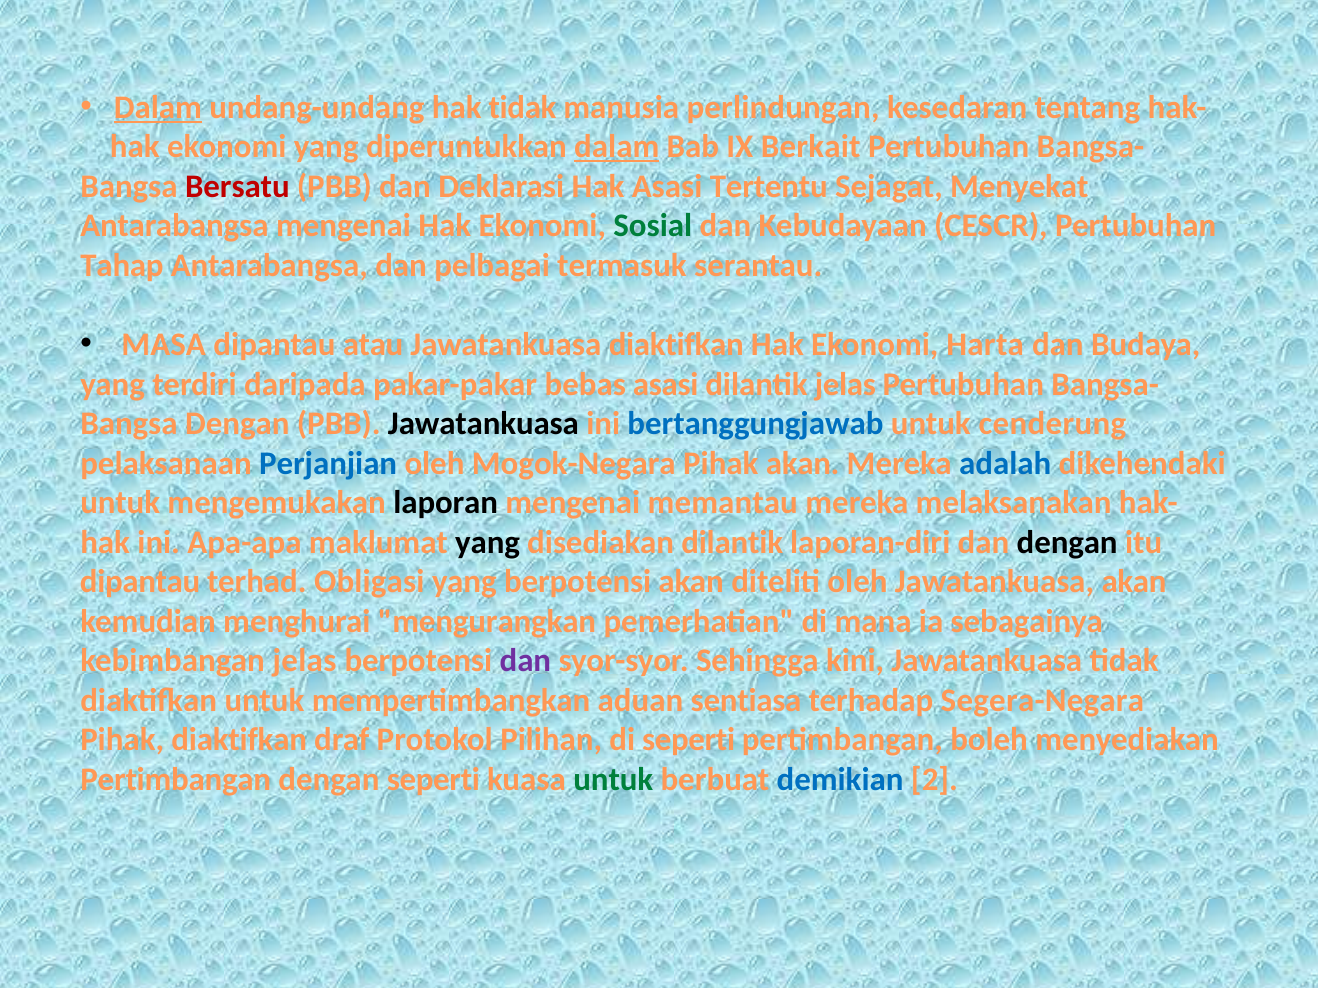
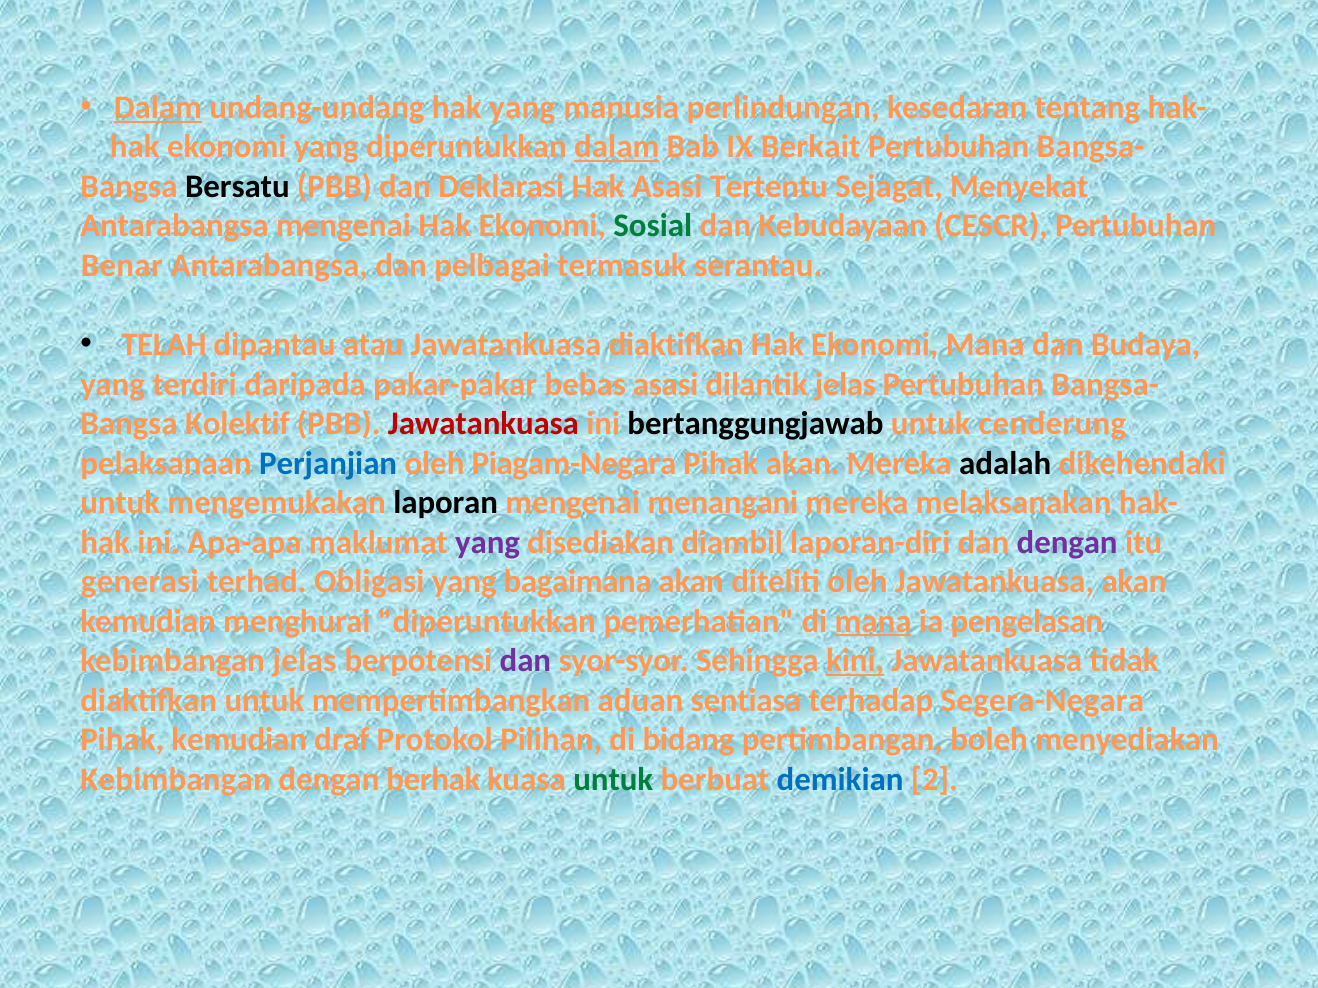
hak tidak: tidak -> yang (522, 108)
Bersatu colour: red -> black (237, 187)
Tahap: Tahap -> Benar (122, 266)
MASA: MASA -> TELAH (164, 345)
Ekonomi Harta: Harta -> Mana (985, 345)
Dengan: Dengan -> Kolektif (237, 424)
Jawatankuasa colour: black -> red (483, 424)
bertanggungjawab colour: blue -> black (755, 424)
Mogok-Negara: Mogok-Negara -> Piagam-Negara (574, 463)
adalah colour: blue -> black (1005, 463)
memantau: memantau -> menangani (723, 503)
yang colour: black -> purple (488, 543)
disediakan dilantik: dilantik -> diambil (732, 543)
dengan colour: black -> purple (1067, 543)
dipantau: dipantau -> generasi (140, 582)
yang berpotensi: berpotensi -> bagaimana (578, 582)
menghurai mengurangkan: mengurangkan -> diperuntukkan (487, 622)
mana underline: none -> present (873, 622)
sebagainya: sebagainya -> pengelasan (1027, 622)
kini underline: none -> present (855, 661)
Pihak diaktifkan: diaktifkan -> kemudian (239, 740)
di seperti: seperti -> bidang (689, 740)
Pertimbangan: Pertimbangan -> Kebimbangan (176, 780)
dengan seperti: seperti -> berhak (433, 780)
